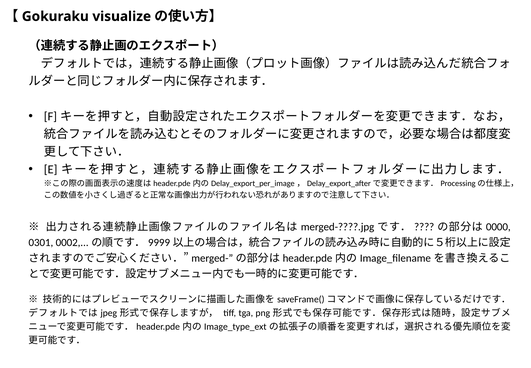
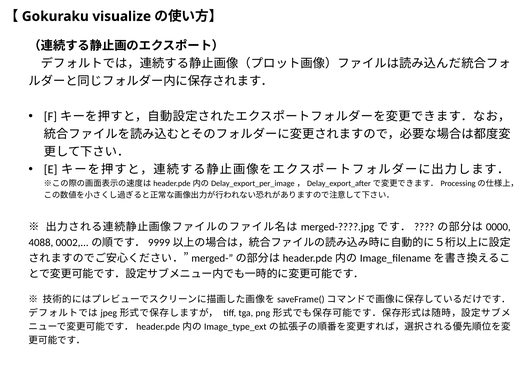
0301: 0301 -> 4088 (41, 242)
